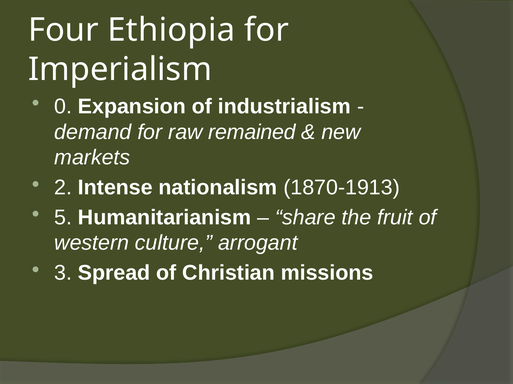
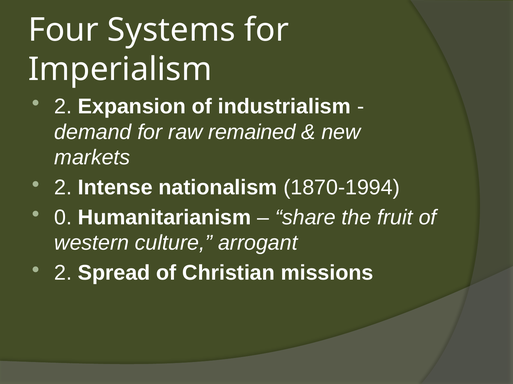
Ethiopia: Ethiopia -> Systems (171, 30)
0: 0 -> 2 (63, 107)
1870-1913: 1870-1913 -> 1870-1994 (342, 188)
5: 5 -> 0 (63, 218)
3: 3 -> 2 (63, 273)
